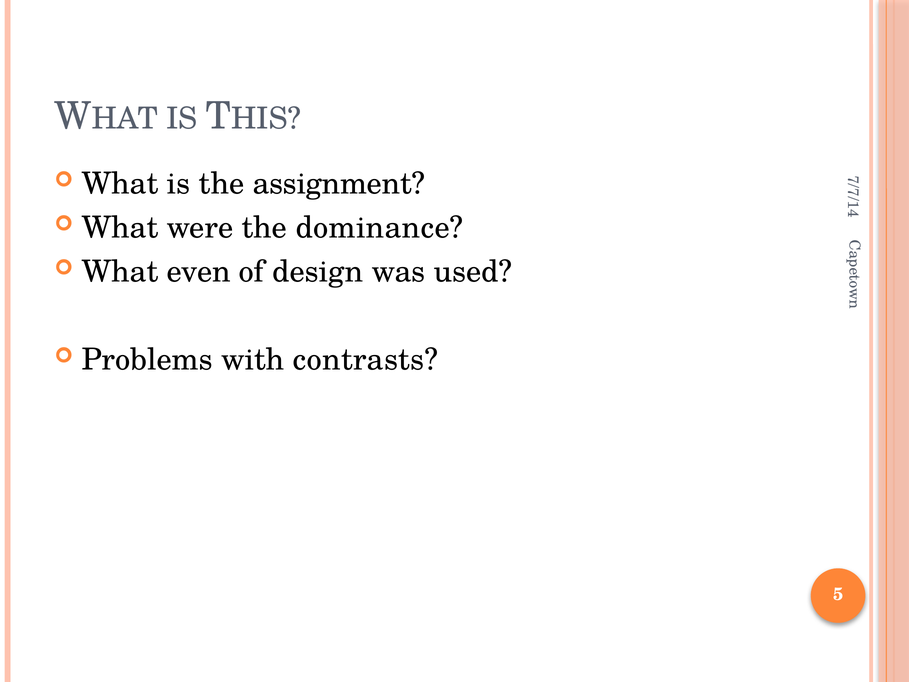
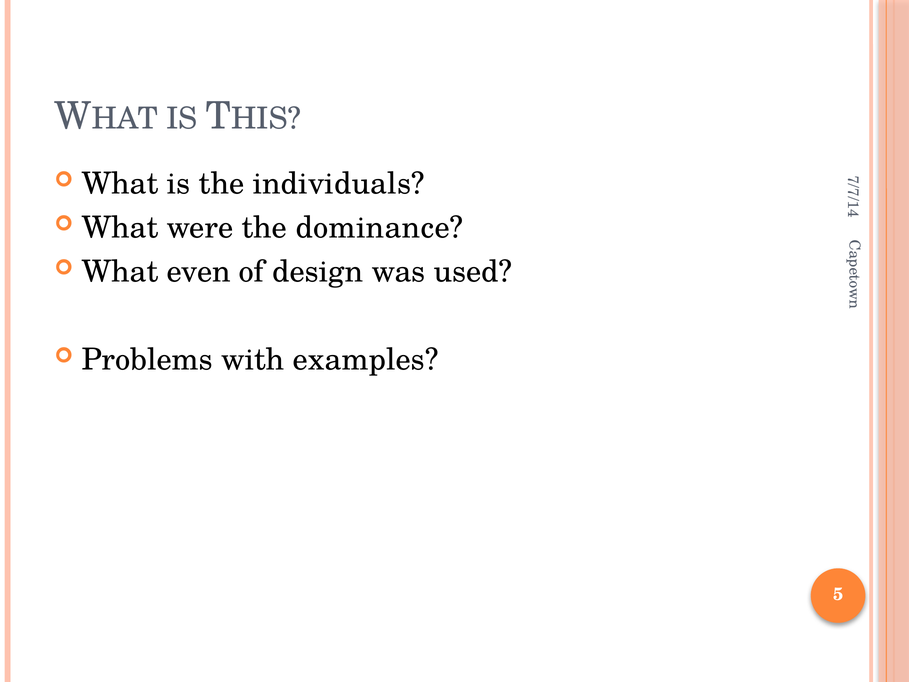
assignment: assignment -> individuals (339, 184)
contrasts: contrasts -> examples (366, 360)
